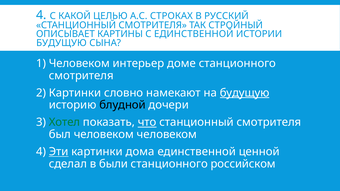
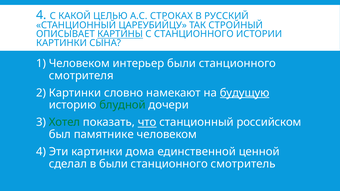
СМОТРИТЕЛЯ: СМОТРИТЕЛЯ -> ЦАРЕУБИЙЦУ (153, 25)
КАРТИНЫ underline: none -> present (120, 34)
С ЕДИНСТВЕННОЙ: ЕДИНСТВЕННОЙ -> СТАНЦИОННОГО (194, 34)
БУДУЩУЮ: БУДУЩУЮ -> КАРТИНКИ (61, 43)
интерьер доме: доме -> были (182, 63)
блудной colour: black -> green (122, 105)
смотрителя: смотрителя -> российском (269, 122)
был человеком: человеком -> памятнике (104, 135)
Эти underline: present -> none (59, 152)
российском: российском -> смотритель (243, 164)
